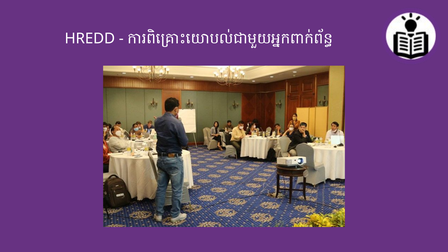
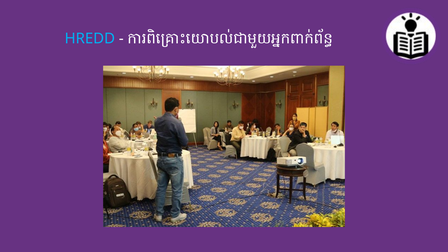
HREDD colour: white -> light blue (90, 39)
